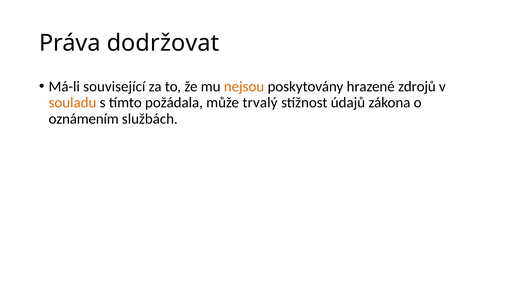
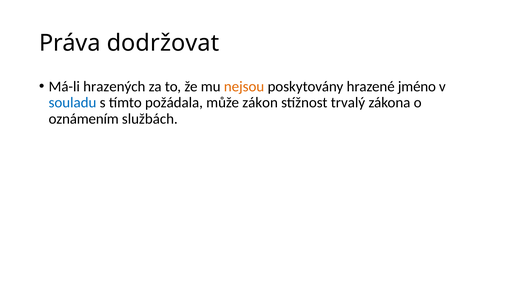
související: související -> hrazených (114, 87)
zdrojů: zdrojů -> jméno (417, 87)
souladu colour: orange -> blue (72, 103)
trvalý: trvalý -> zákon (260, 103)
údajů: údajů -> trvalý (348, 103)
